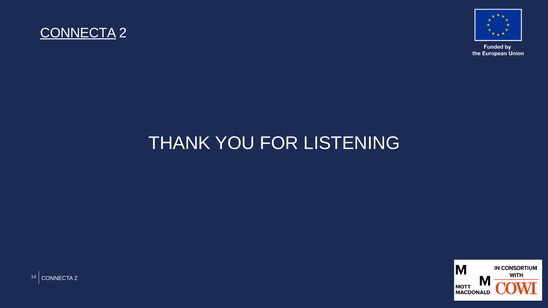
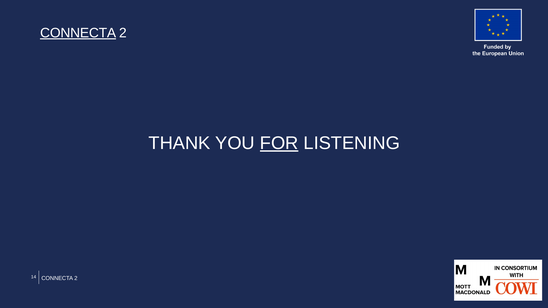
FOR underline: none -> present (279, 143)
